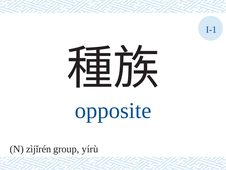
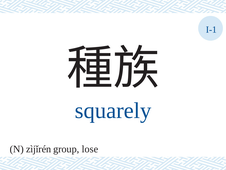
opposite: opposite -> squarely (113, 110)
yírù: yírù -> lose (90, 149)
